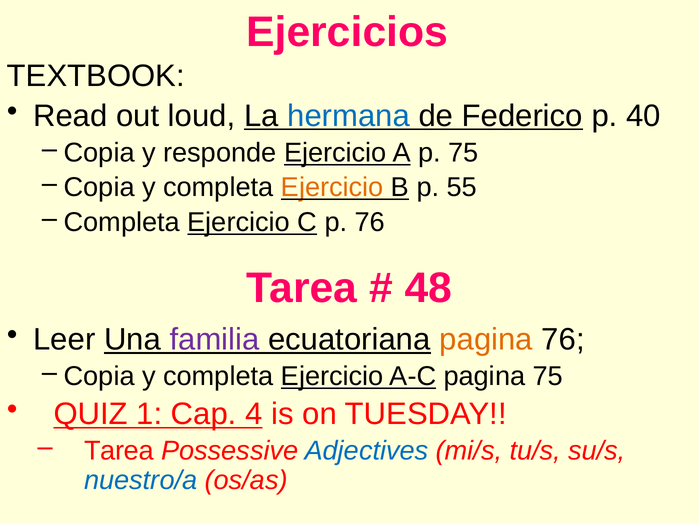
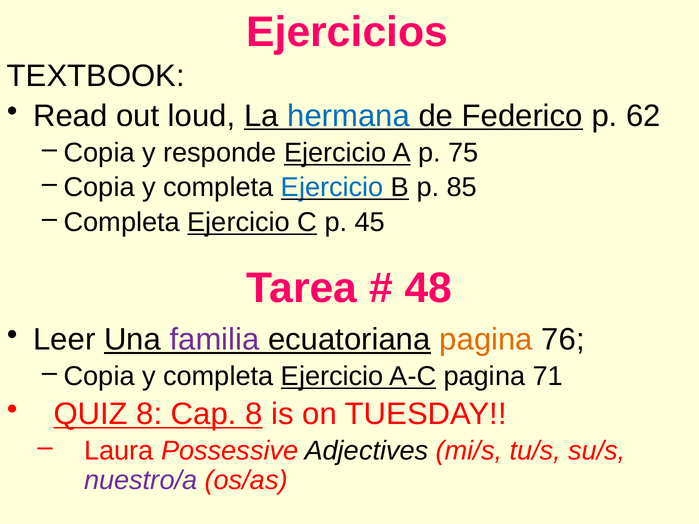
40: 40 -> 62 (643, 116)
Ejercicio colour: orange -> blue (332, 188)
55: 55 -> 85 (462, 188)
p 76: 76 -> 45 (370, 222)
pagina 75: 75 -> 71 (548, 377)
QUIZ 1: 1 -> 8 (149, 414)
Cap 4: 4 -> 8 (254, 414)
Tarea: Tarea -> Laura (119, 451)
Adjectives colour: blue -> black (367, 451)
nuestro/a colour: blue -> purple (141, 481)
